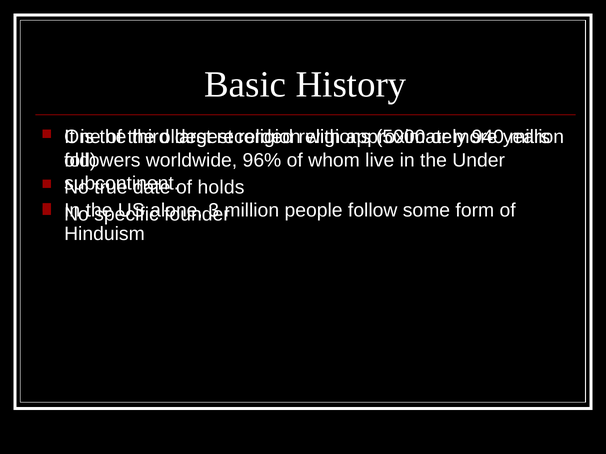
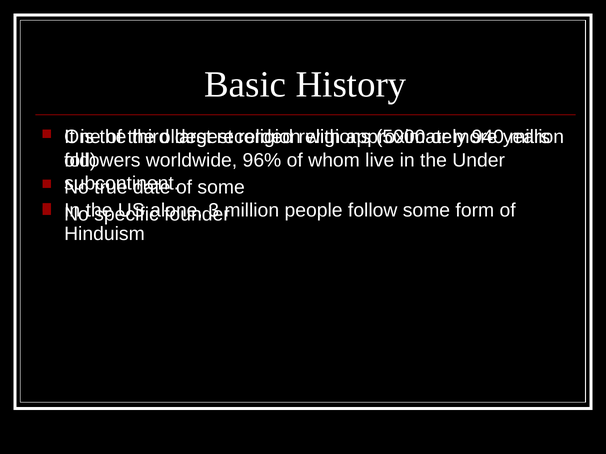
of holds: holds -> some (221, 187)
